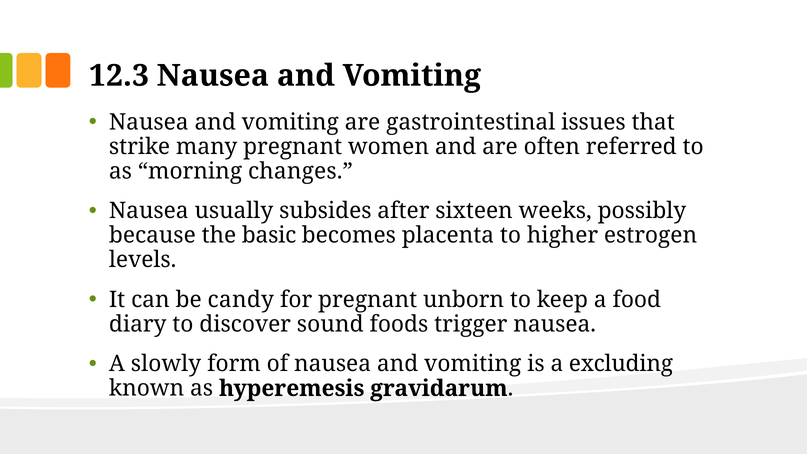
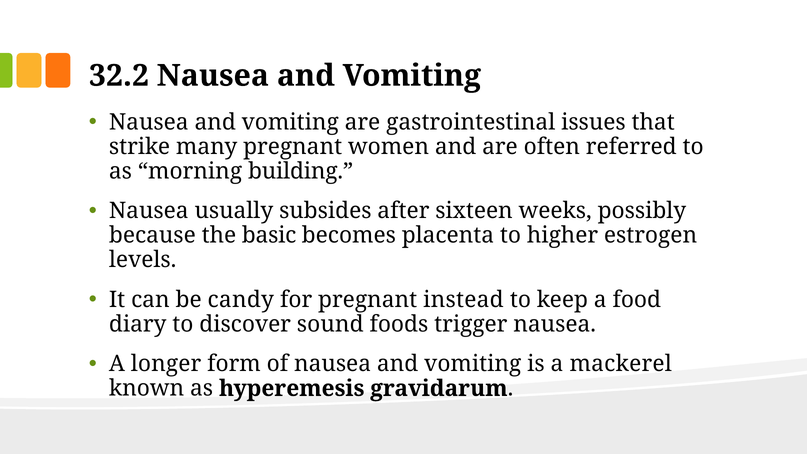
12.3: 12.3 -> 32.2 (119, 76)
changes: changes -> building (301, 171)
unborn: unborn -> instead (463, 300)
slowly: slowly -> longer (166, 364)
excluding: excluding -> mackerel (621, 364)
